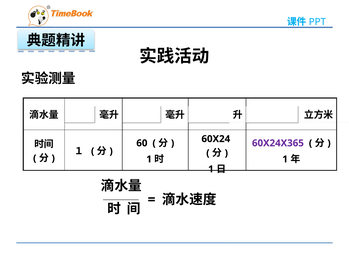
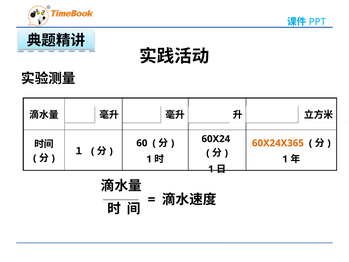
60X24X365 colour: purple -> orange (278, 143)
